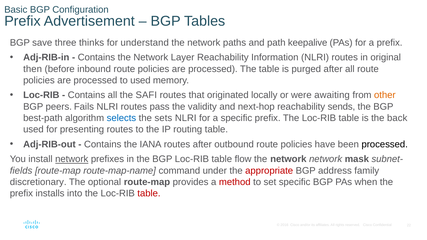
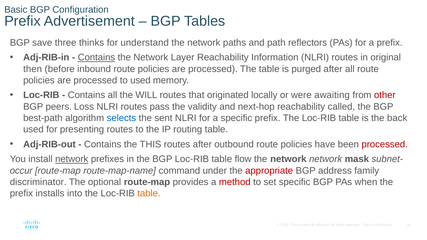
keepalive: keepalive -> reflectors (308, 43)
Contains underline: none -> present (96, 58)
SAFI: SAFI -> WILL (146, 95)
other colour: orange -> red (385, 95)
Fails: Fails -> Loss (84, 107)
sends: sends -> called (341, 107)
sets: sets -> sent (163, 118)
IANA: IANA -> THIS (151, 144)
processed colour: black -> red (385, 144)
fields: fields -> occur (21, 171)
discretionary: discretionary -> discriminator (38, 182)
table colour: red -> orange (149, 193)
